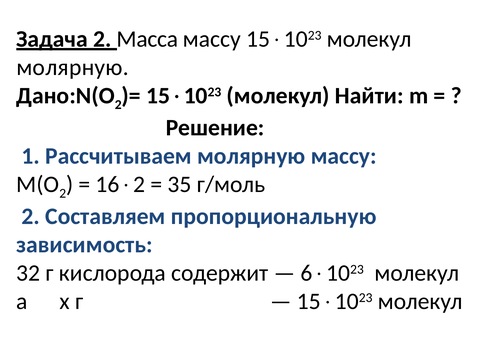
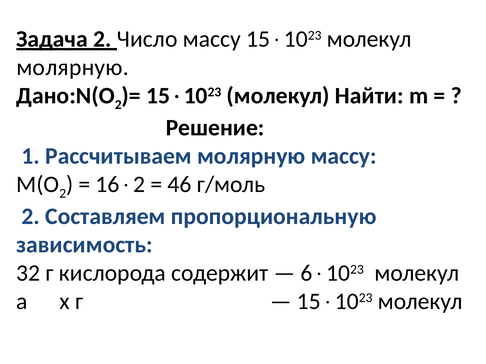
Масса: Масса -> Число (147, 39)
35: 35 -> 46 (180, 185)
